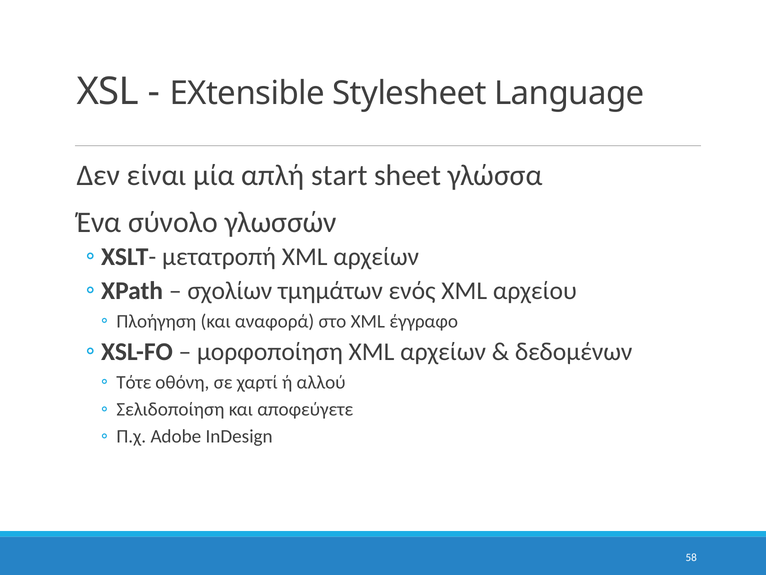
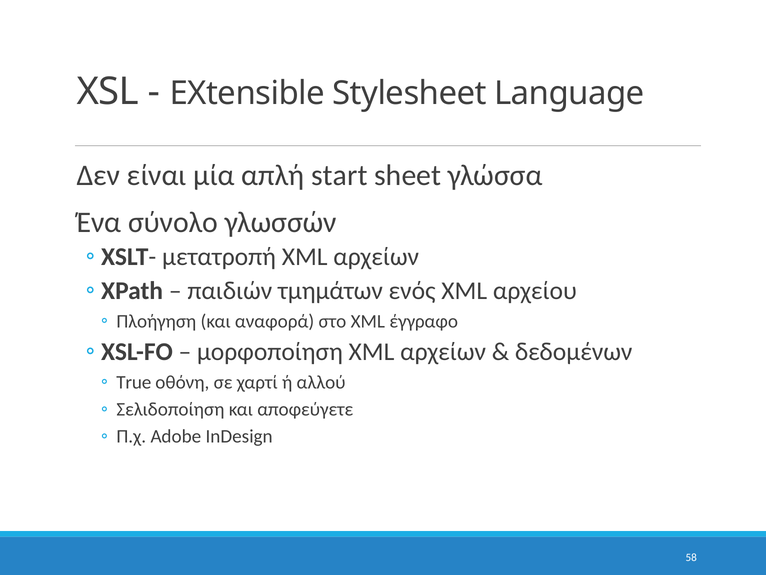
σχολίων: σχολίων -> παιδιών (230, 291)
Τότε: Τότε -> True (134, 382)
